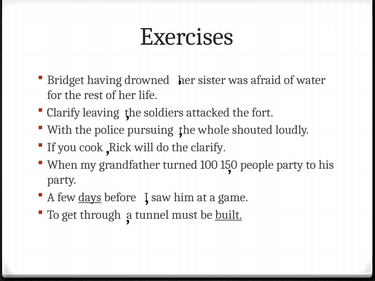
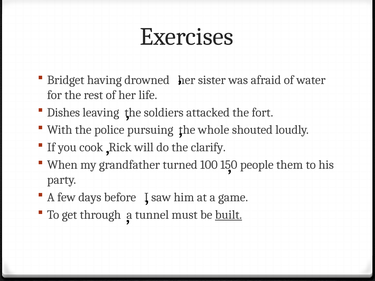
Clarify: Clarify -> Dishes (64, 112)
people party: party -> them (290, 165)
days underline: present -> none (90, 197)
